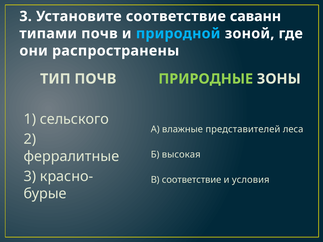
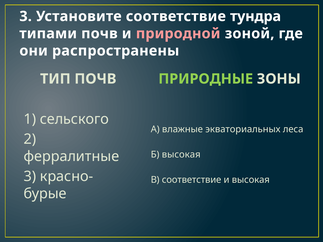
саванн: саванн -> тундра (256, 16)
природной colour: light blue -> pink (178, 34)
представителей: представителей -> экваториальных (243, 129)
и условия: условия -> высокая (251, 180)
